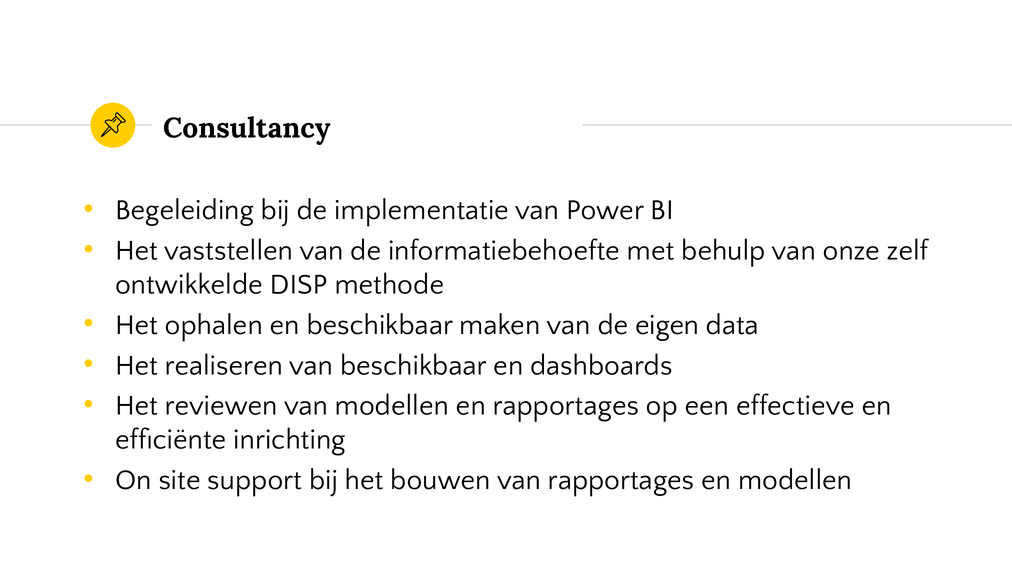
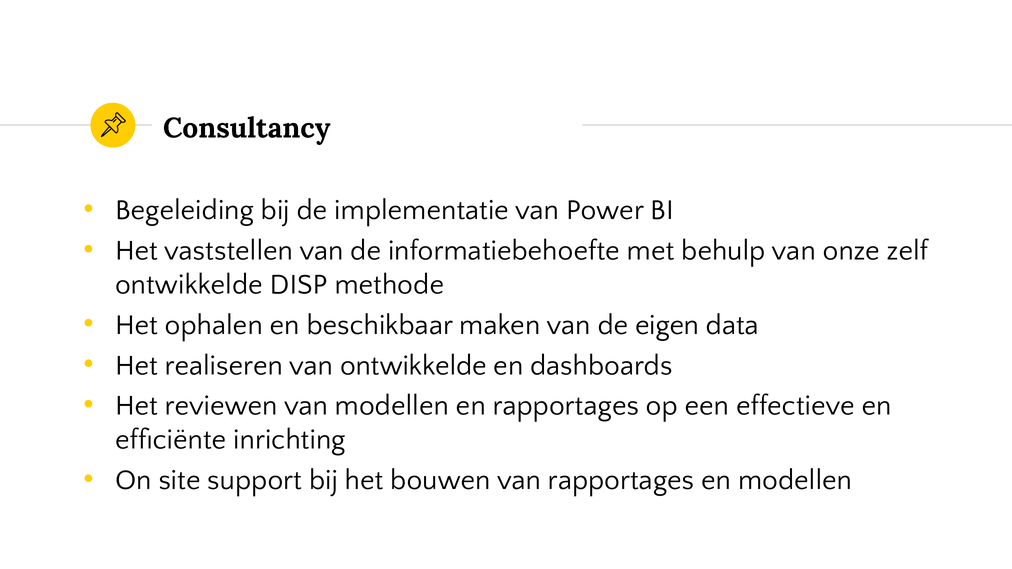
van beschikbaar: beschikbaar -> ontwikkelde (413, 365)
